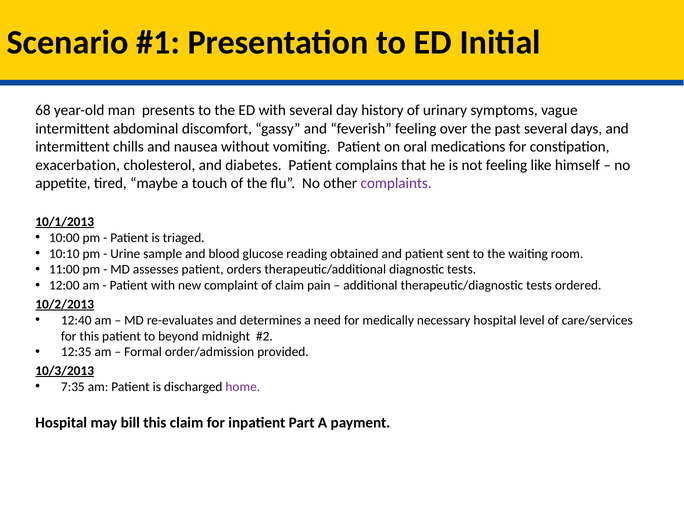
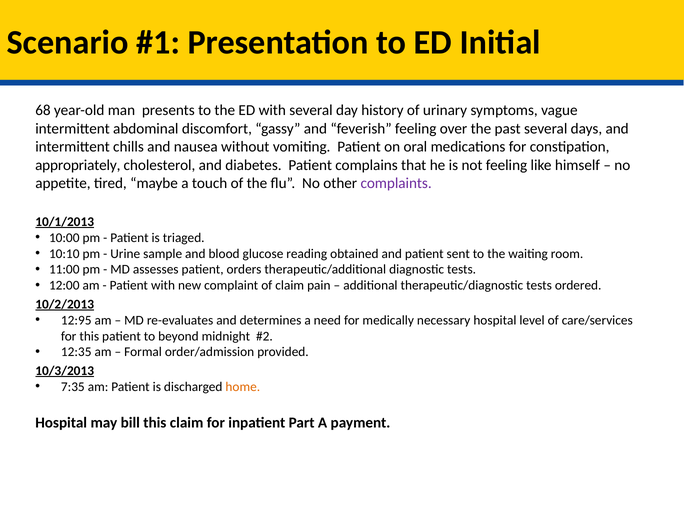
exacerbation: exacerbation -> appropriately (78, 165)
12:40: 12:40 -> 12:95 (76, 320)
home colour: purple -> orange (243, 387)
